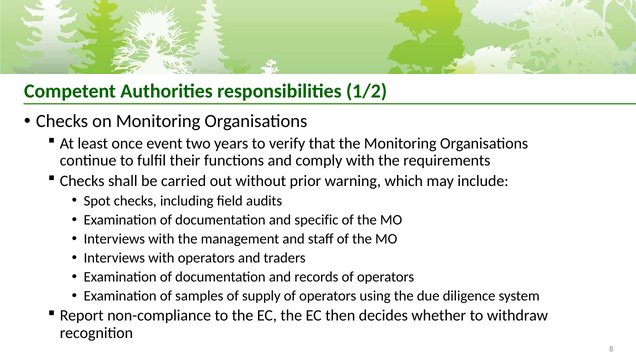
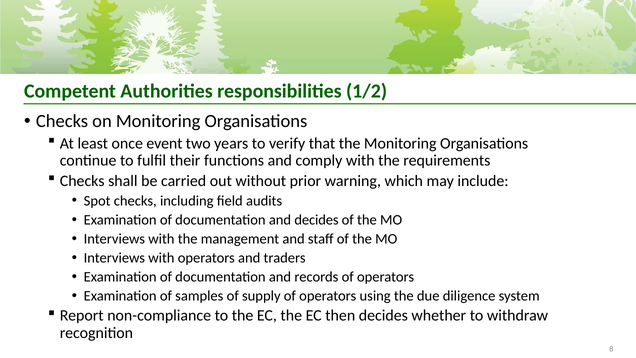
and specific: specific -> decides (317, 220)
